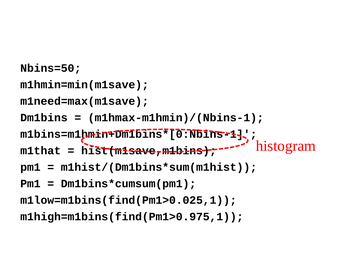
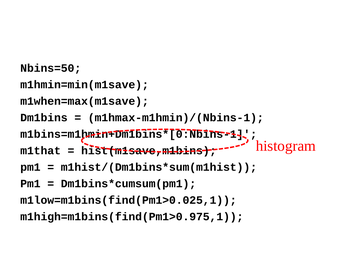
m1need=max(m1save: m1need=max(m1save -> m1when=max(m1save (85, 101)
